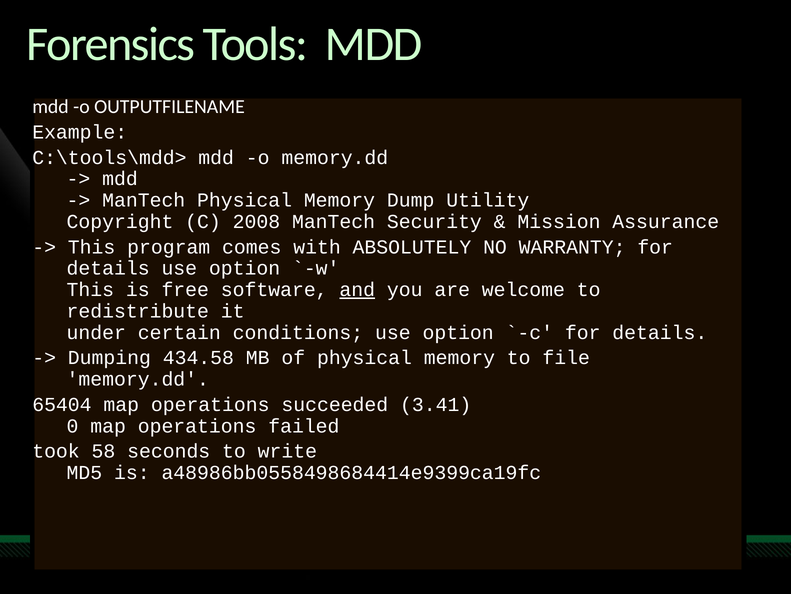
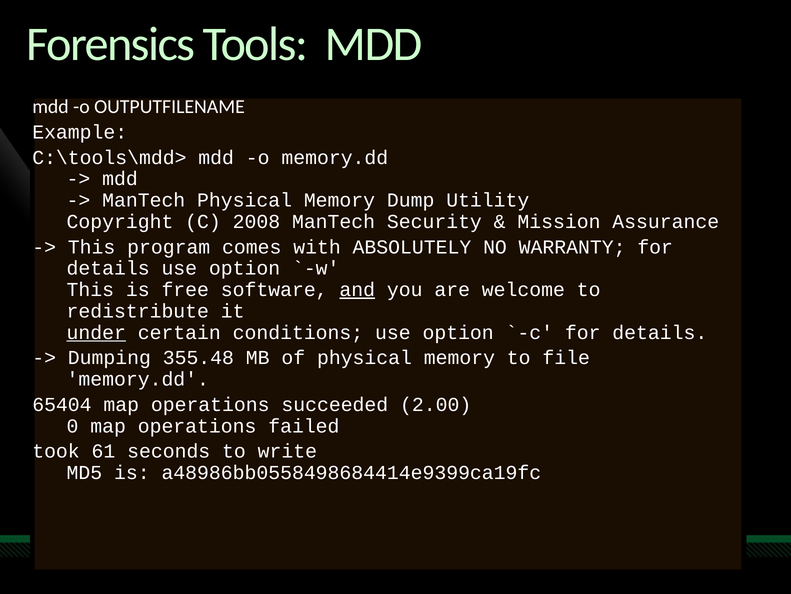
under underline: none -> present (96, 332)
434.58: 434.58 -> 355.48 (198, 357)
3.41: 3.41 -> 2.00 (436, 404)
58: 58 -> 61 (103, 451)
